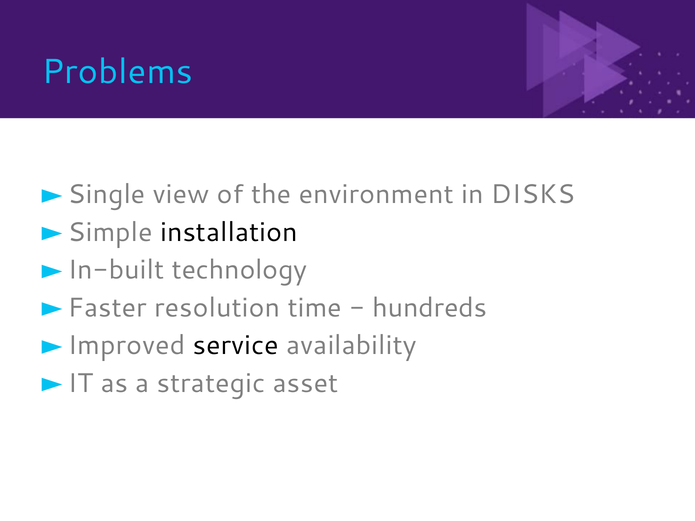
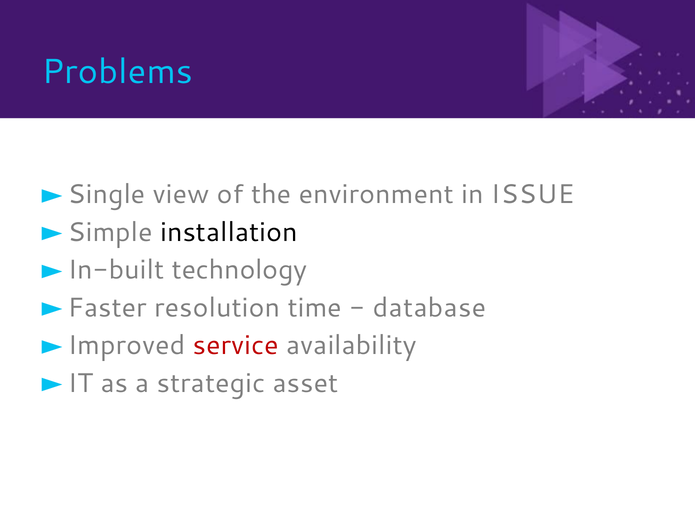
DISKS: DISKS -> ISSUE (533, 195)
hundreds: hundreds -> database (430, 308)
service colour: black -> red (236, 346)
